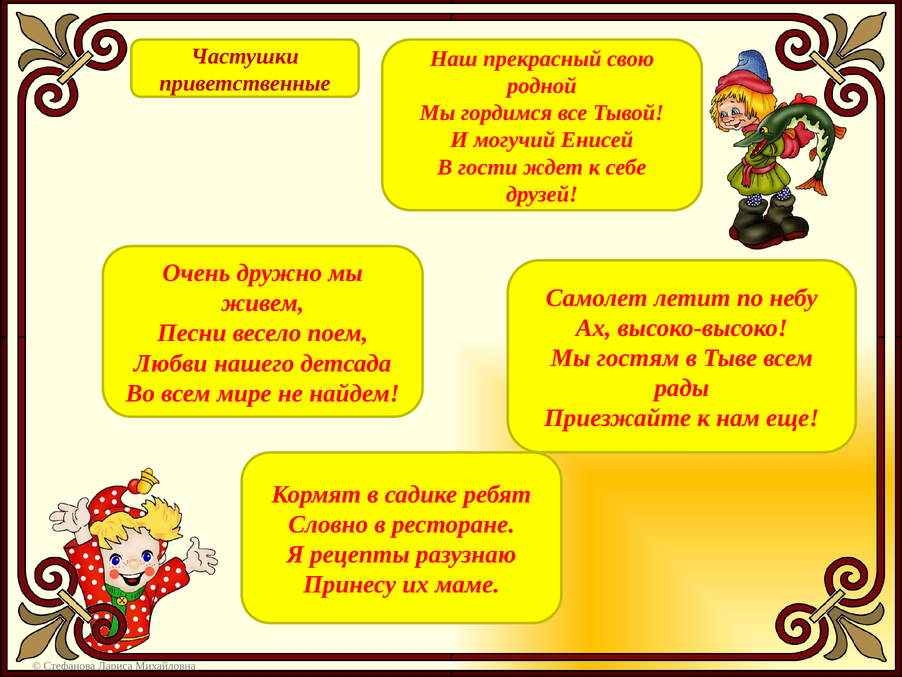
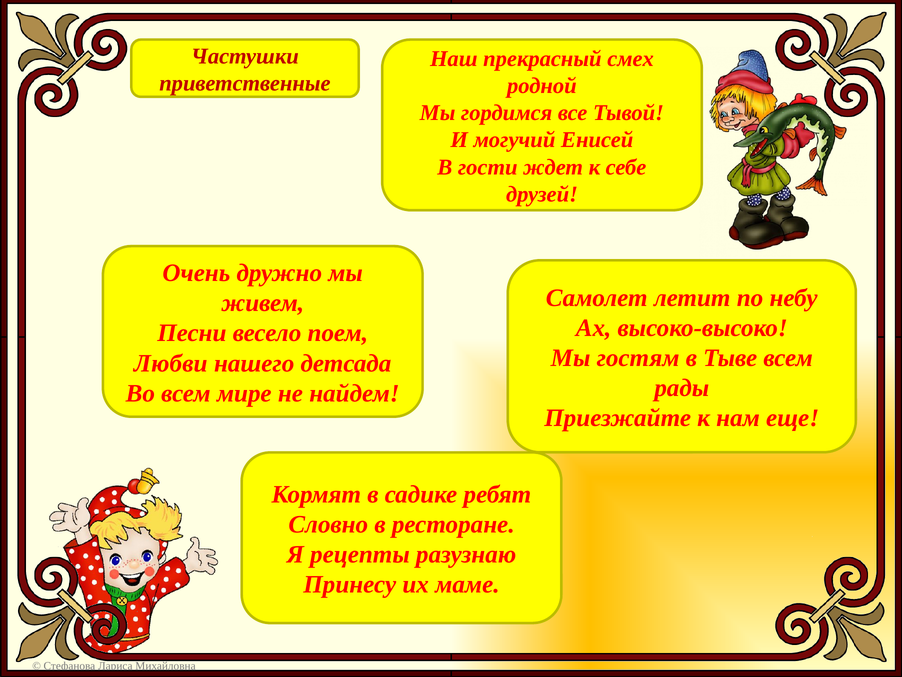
свою: свою -> смех (631, 59)
